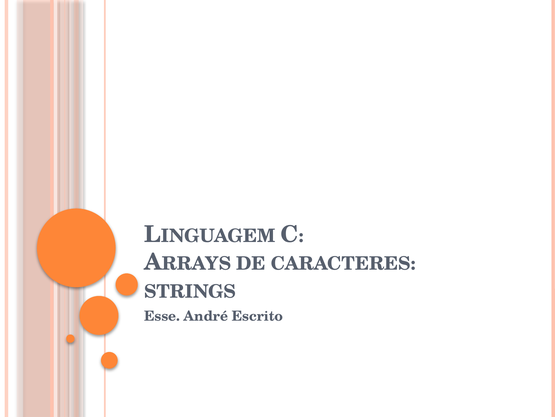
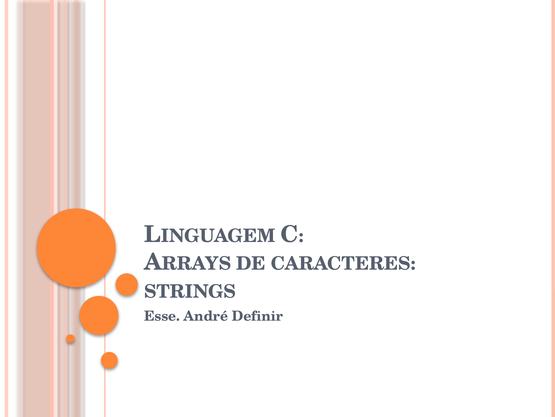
Escrito: Escrito -> Definir (257, 316)
